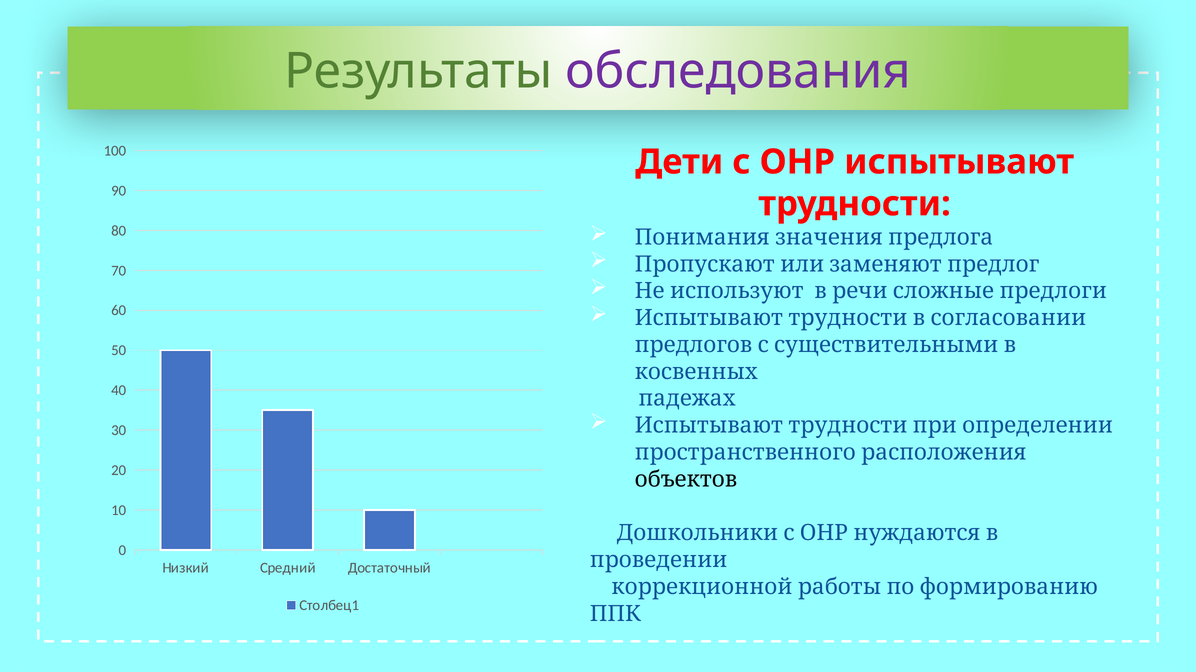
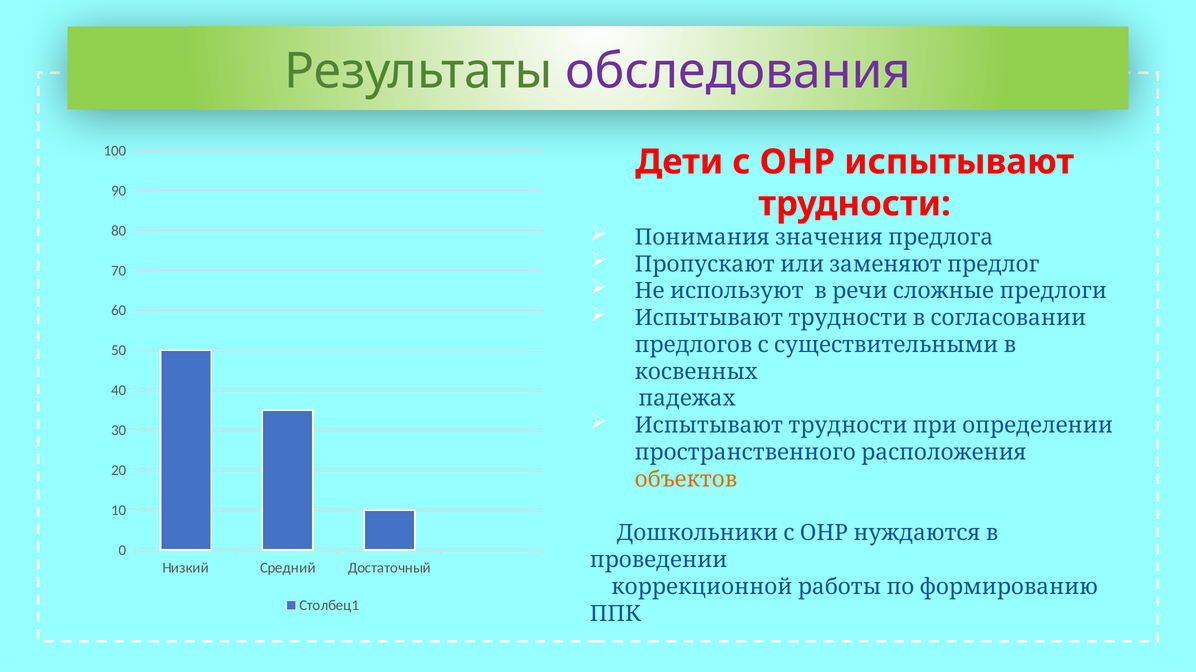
объектов colour: black -> orange (686, 480)
